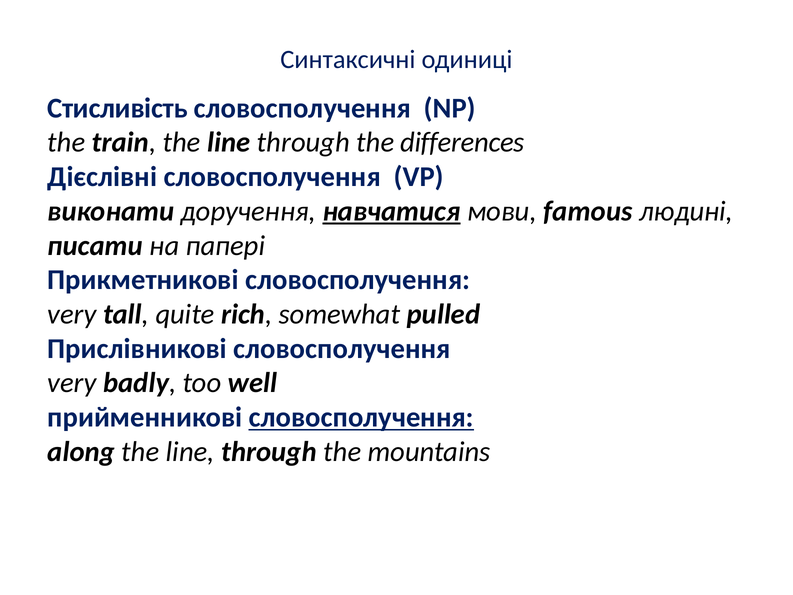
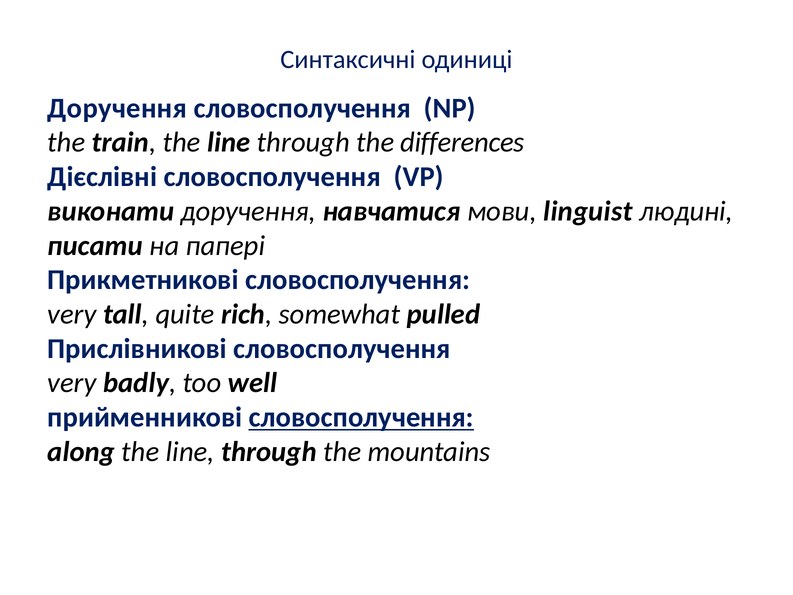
Стисливість: Стисливість -> Доручення (117, 108)
навчатися underline: present -> none (392, 211)
famous: famous -> linguist (588, 211)
